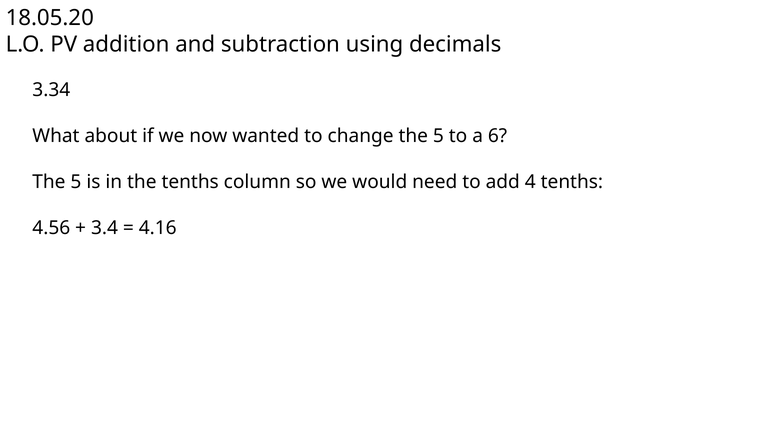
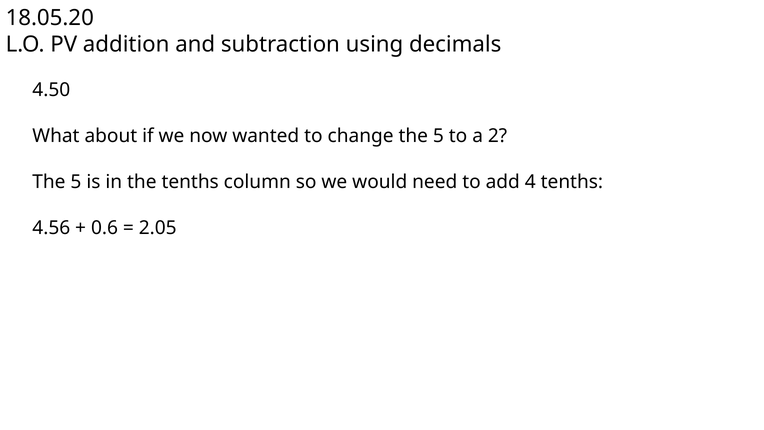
3.34: 3.34 -> 4.50 (51, 90)
6: 6 -> 2 (498, 136)
3.4: 3.4 -> 0.6 (105, 228)
4.16: 4.16 -> 2.05 (158, 228)
